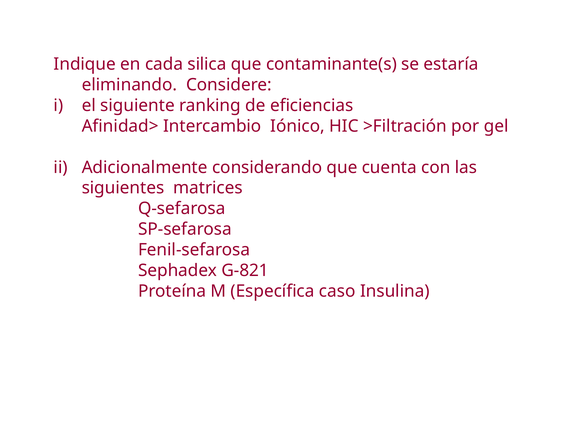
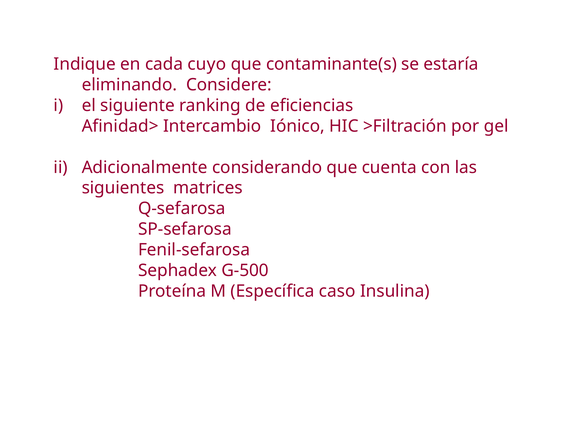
silica: silica -> cuyo (207, 64)
G-821: G-821 -> G-500 (245, 271)
